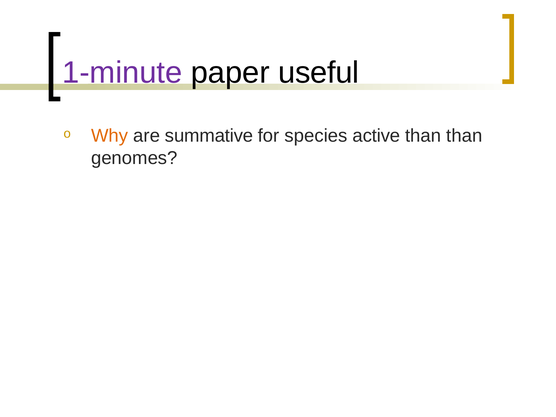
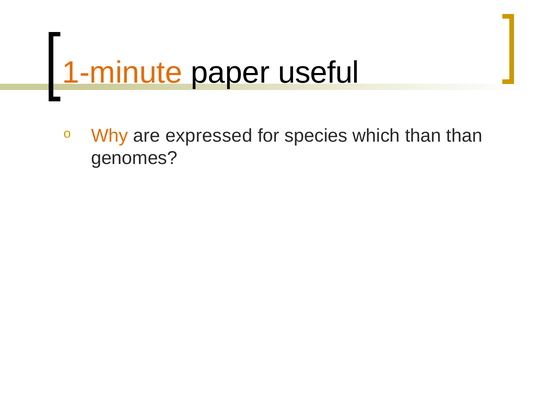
1-minute colour: purple -> orange (122, 73)
summative: summative -> expressed (209, 136)
active: active -> which (376, 136)
